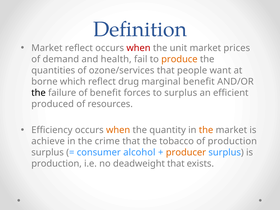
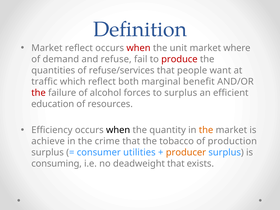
prices: prices -> where (237, 48)
health: health -> refuse (116, 59)
produce colour: orange -> red (179, 59)
ozone/services: ozone/services -> refuse/services (122, 70)
borne: borne -> traffic (44, 82)
drug: drug -> both (129, 82)
the colour: black -> red (39, 93)
of benefit: benefit -> alcohol (106, 93)
produced: produced -> education (53, 104)
when colour: orange -> black (118, 130)
alcohol: alcohol -> utilities (139, 152)
production: production -> consuming (57, 164)
